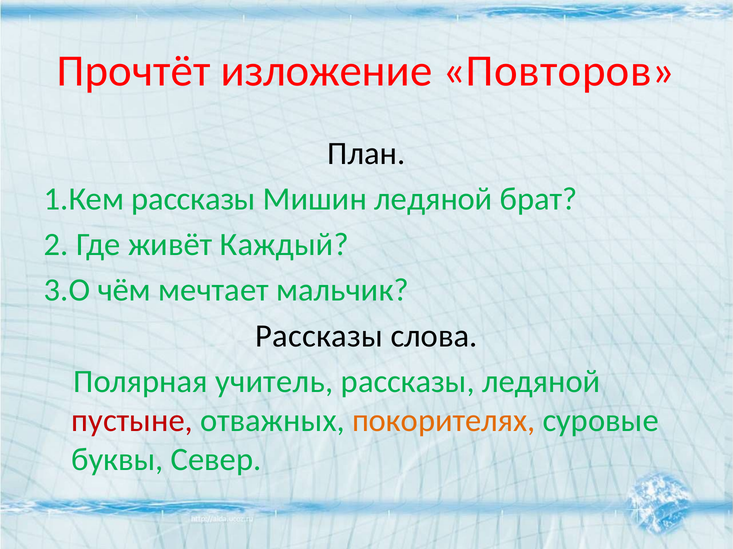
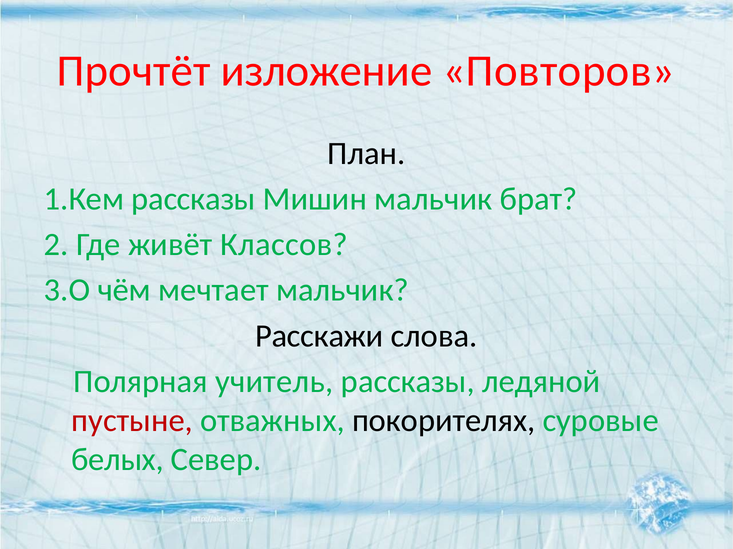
Мишин ледяной: ледяной -> мальчик (433, 199)
Каждый: Каждый -> Классов (284, 245)
Рассказы: Рассказы -> Расскажи (319, 336)
покорителях colour: orange -> black (444, 421)
буквы: буквы -> белых (118, 460)
